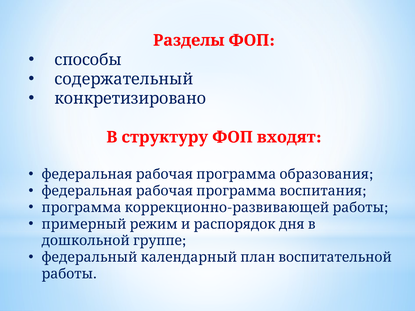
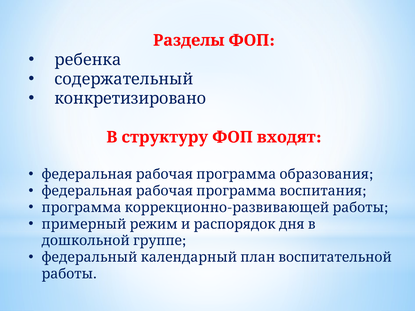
способы: способы -> ребенка (88, 60)
